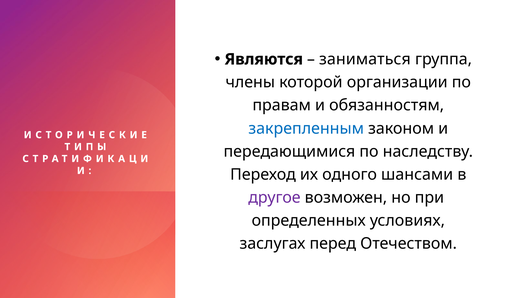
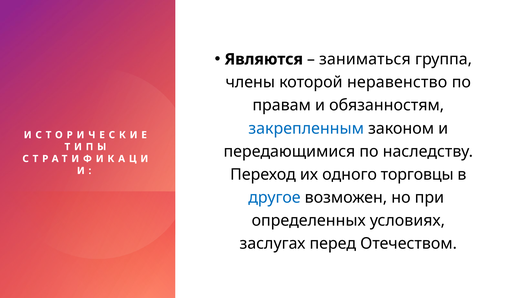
организации: организации -> неравенство (397, 82)
шансами: шансами -> торговцы (417, 174)
другое colour: purple -> blue (274, 197)
